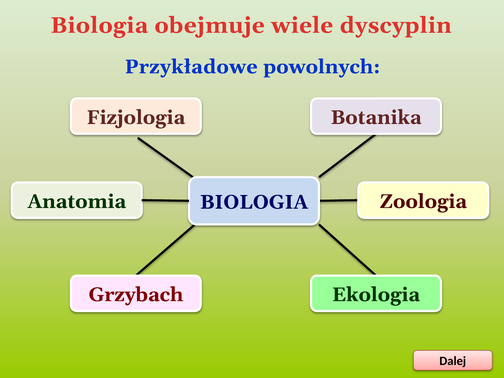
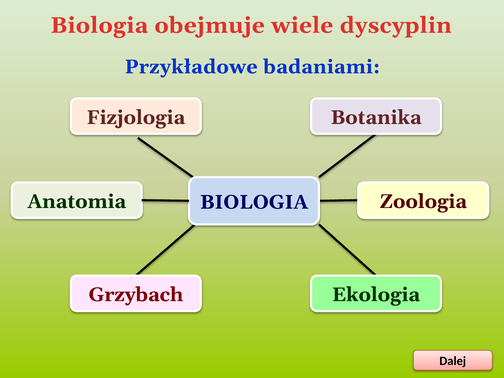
powolnych: powolnych -> badaniami (322, 67)
